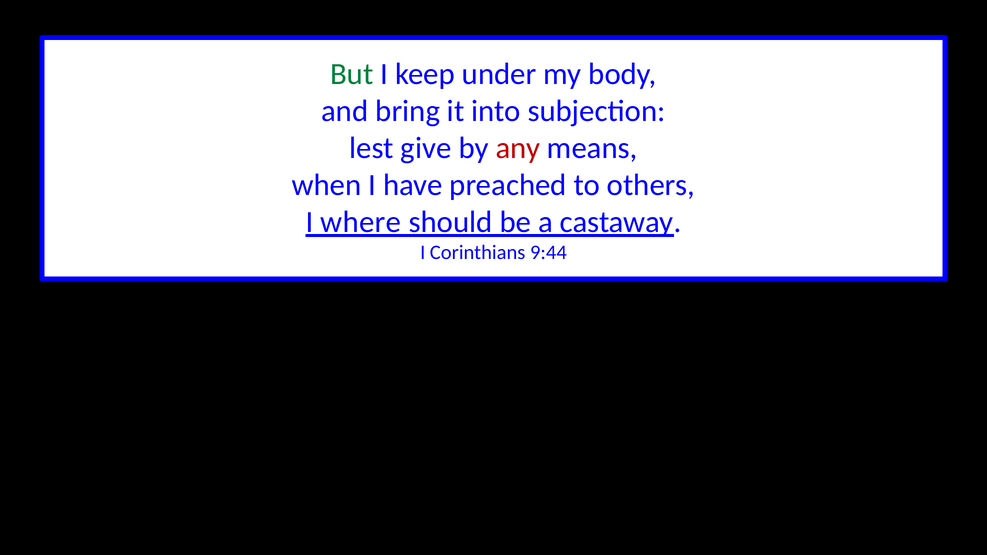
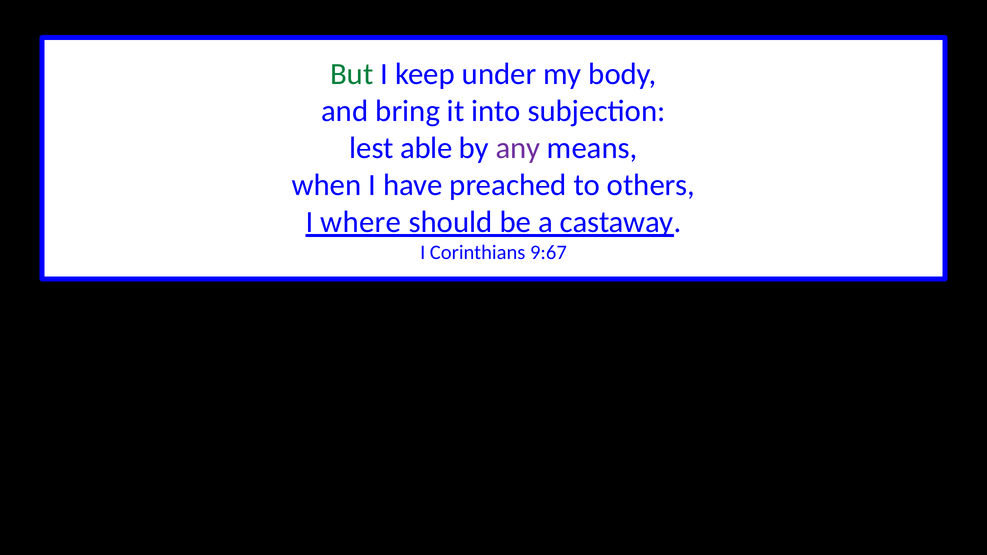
give: give -> able (426, 148)
any colour: red -> purple (518, 148)
9:44: 9:44 -> 9:67 (548, 252)
